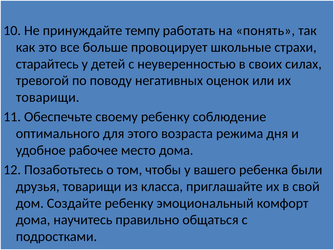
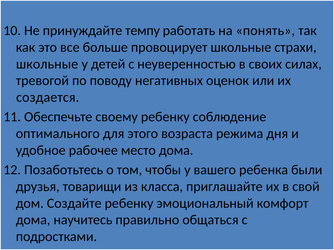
старайтесь: старайтесь -> школьные (47, 64)
товарищи: товарищи -> создается (48, 97)
